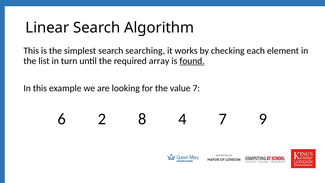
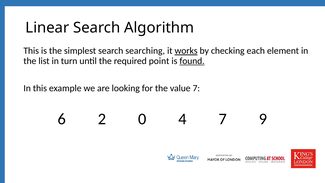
works underline: none -> present (186, 51)
array: array -> point (159, 61)
8: 8 -> 0 (142, 119)
